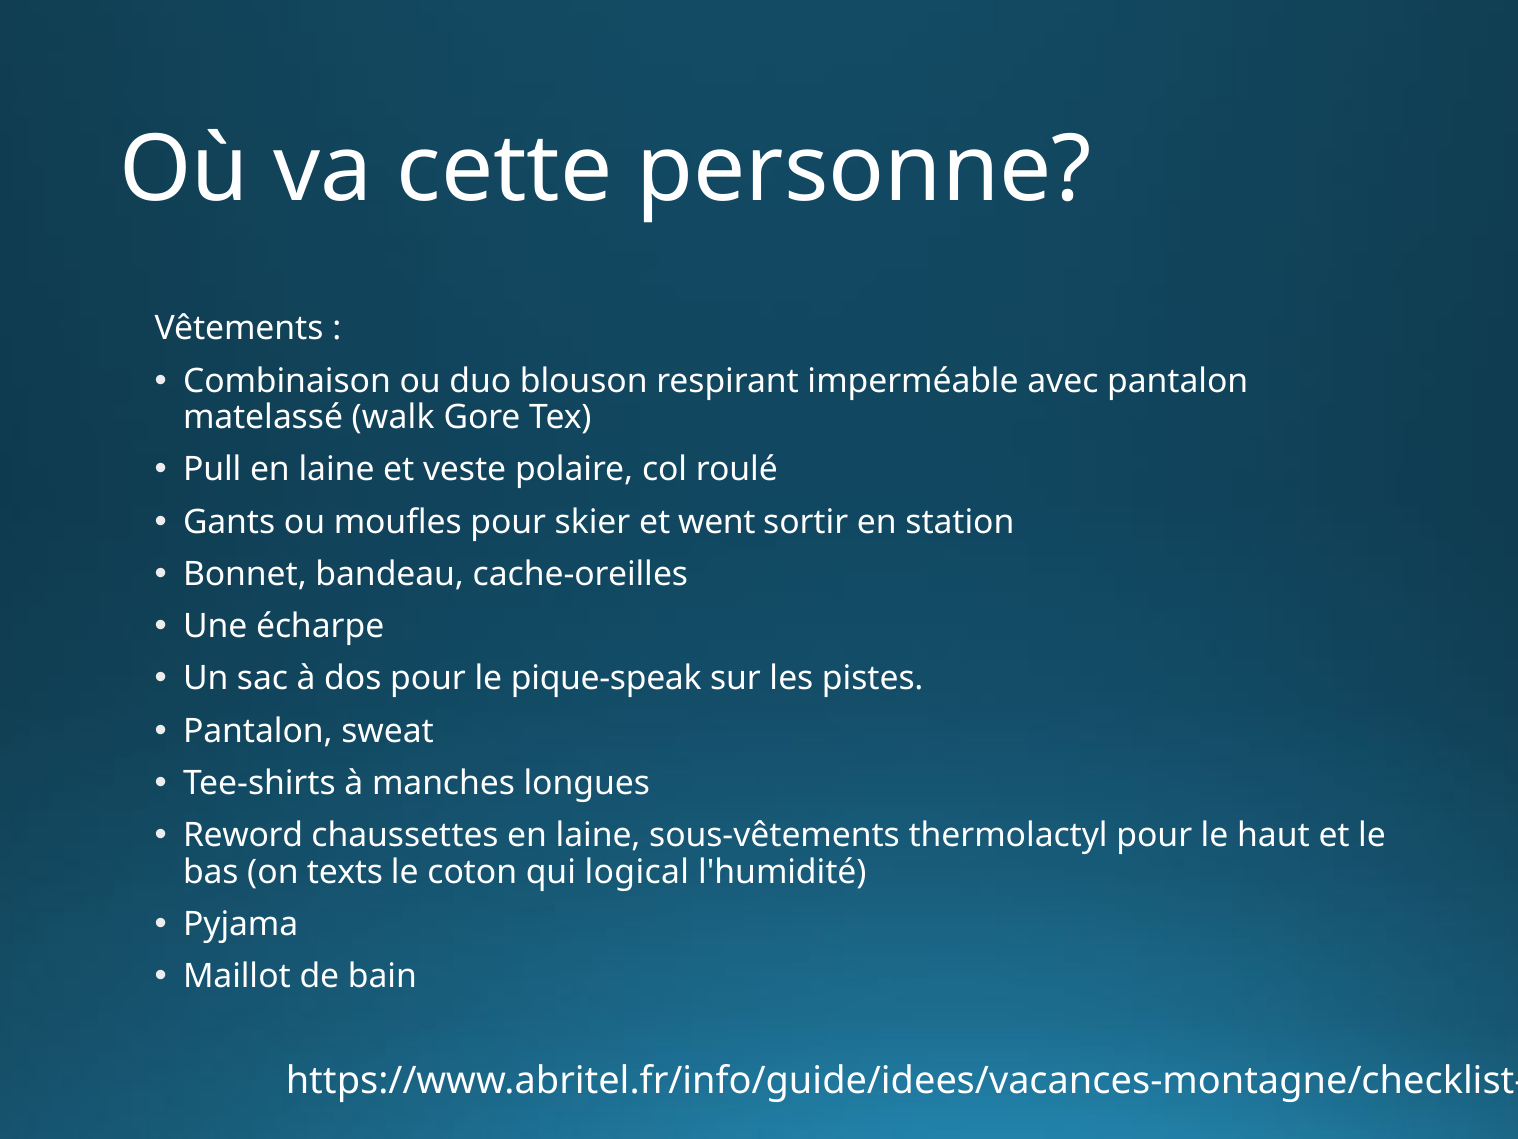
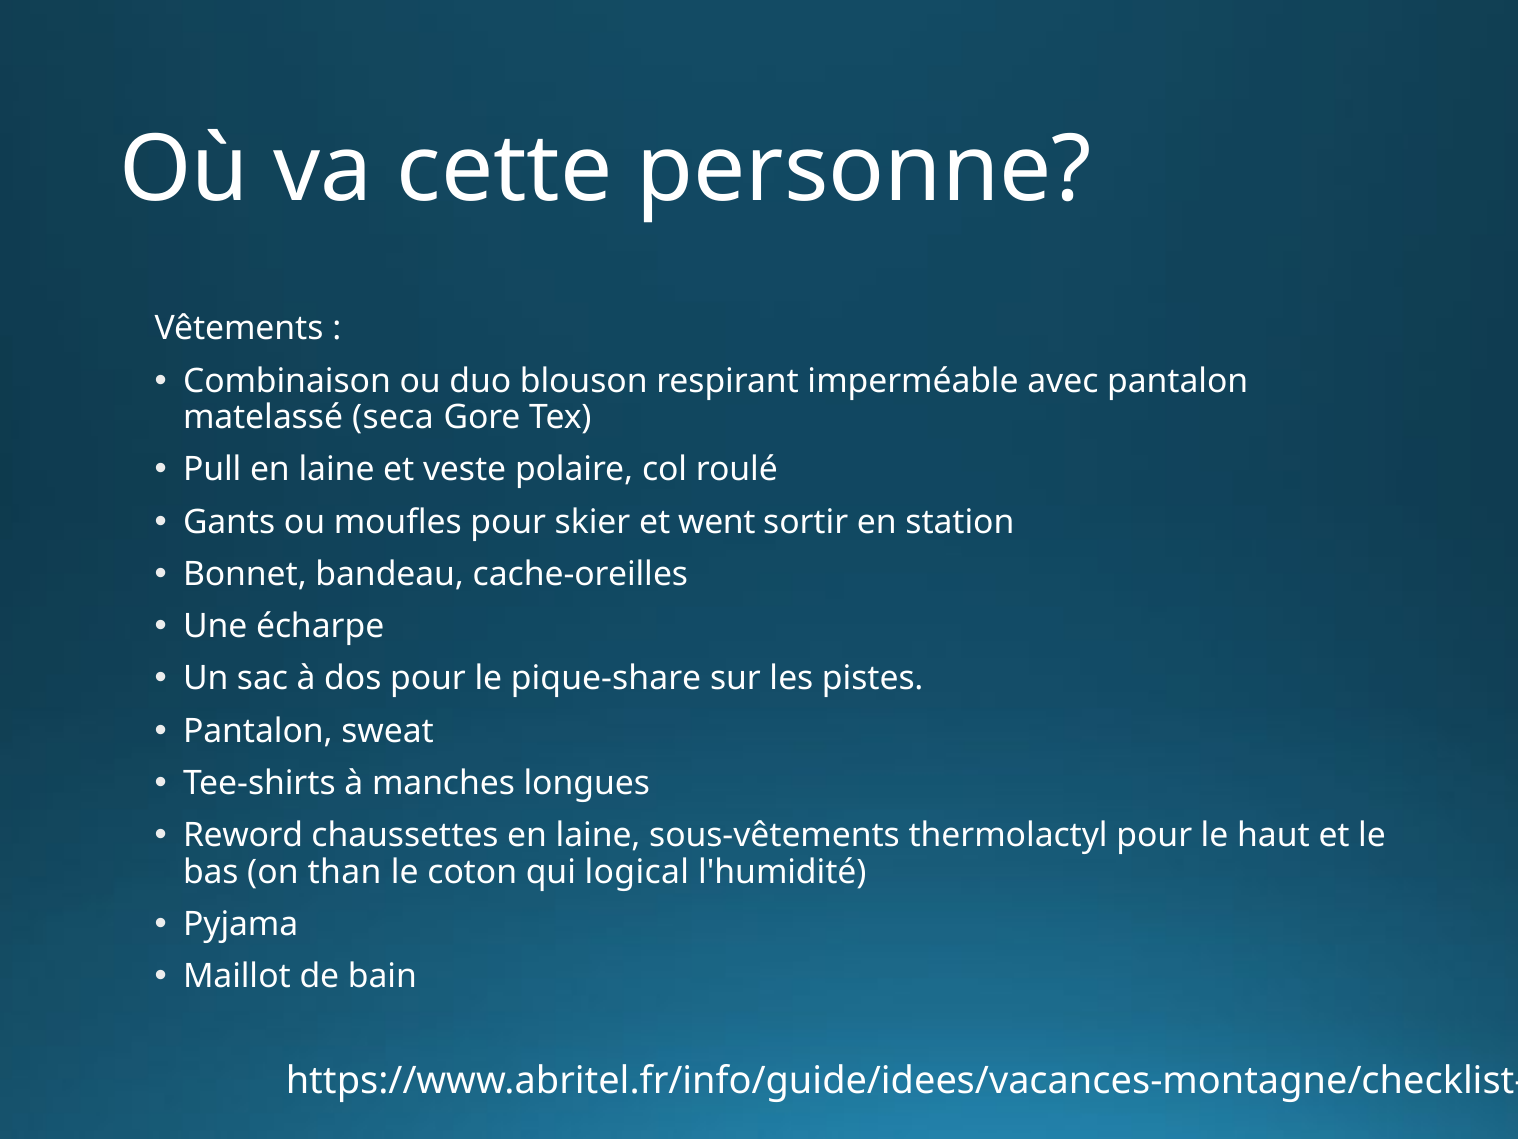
walk: walk -> seca (393, 417)
pique-speak: pique-speak -> pique-share (606, 678)
texts: texts -> than (345, 872)
